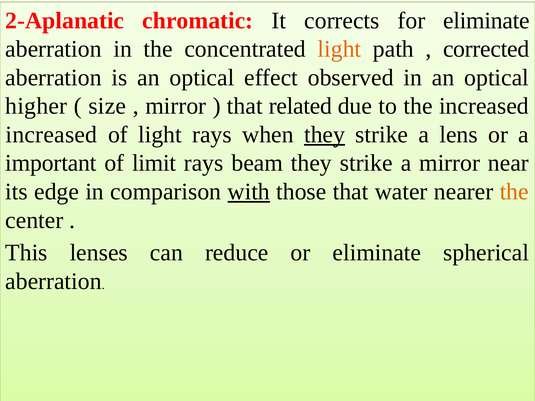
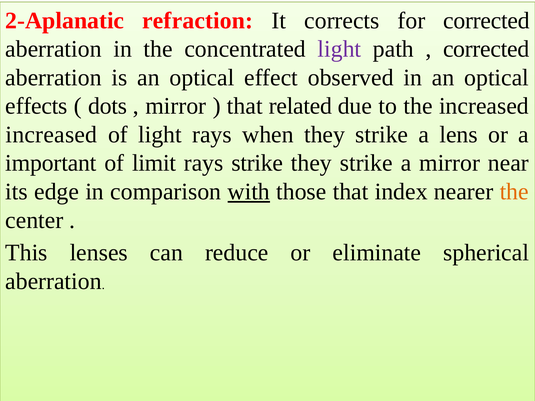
chromatic: chromatic -> refraction (198, 21)
for eliminate: eliminate -> corrected (486, 21)
light colour: orange -> purple (339, 49)
higher: higher -> effects (36, 106)
size: size -> dots (108, 106)
they underline: present -> none (325, 135)
rays beam: beam -> strike (257, 163)
water: water -> index (401, 192)
